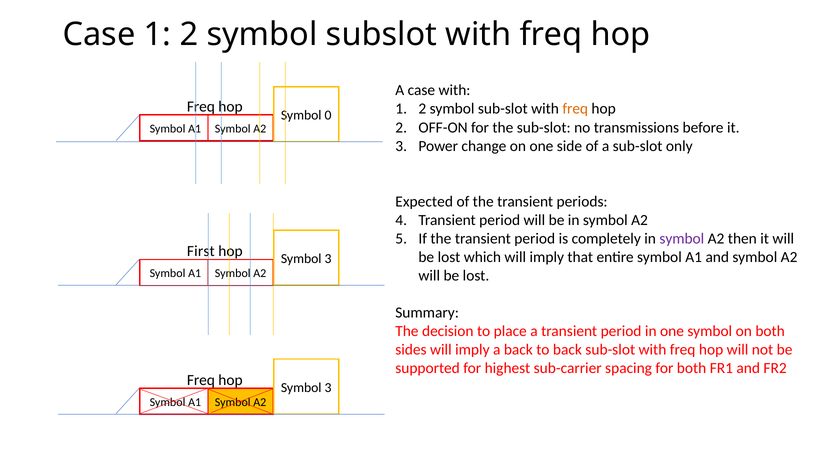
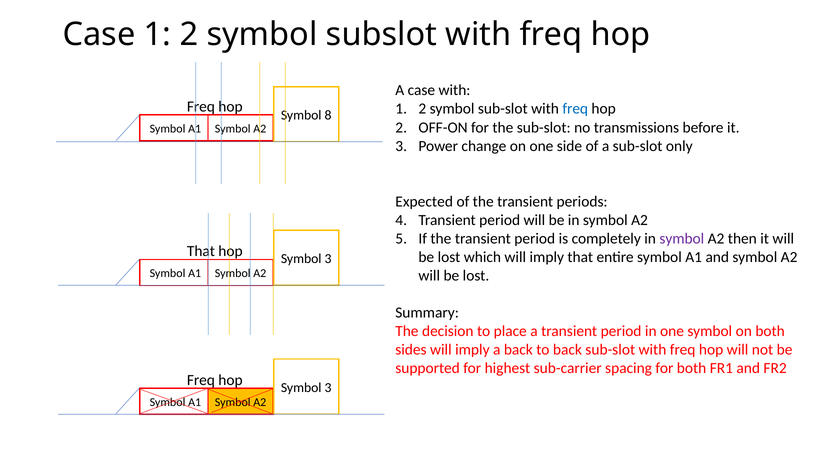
freq colour: orange -> blue (575, 109)
0: 0 -> 8 (328, 115)
First: First -> That (201, 251)
